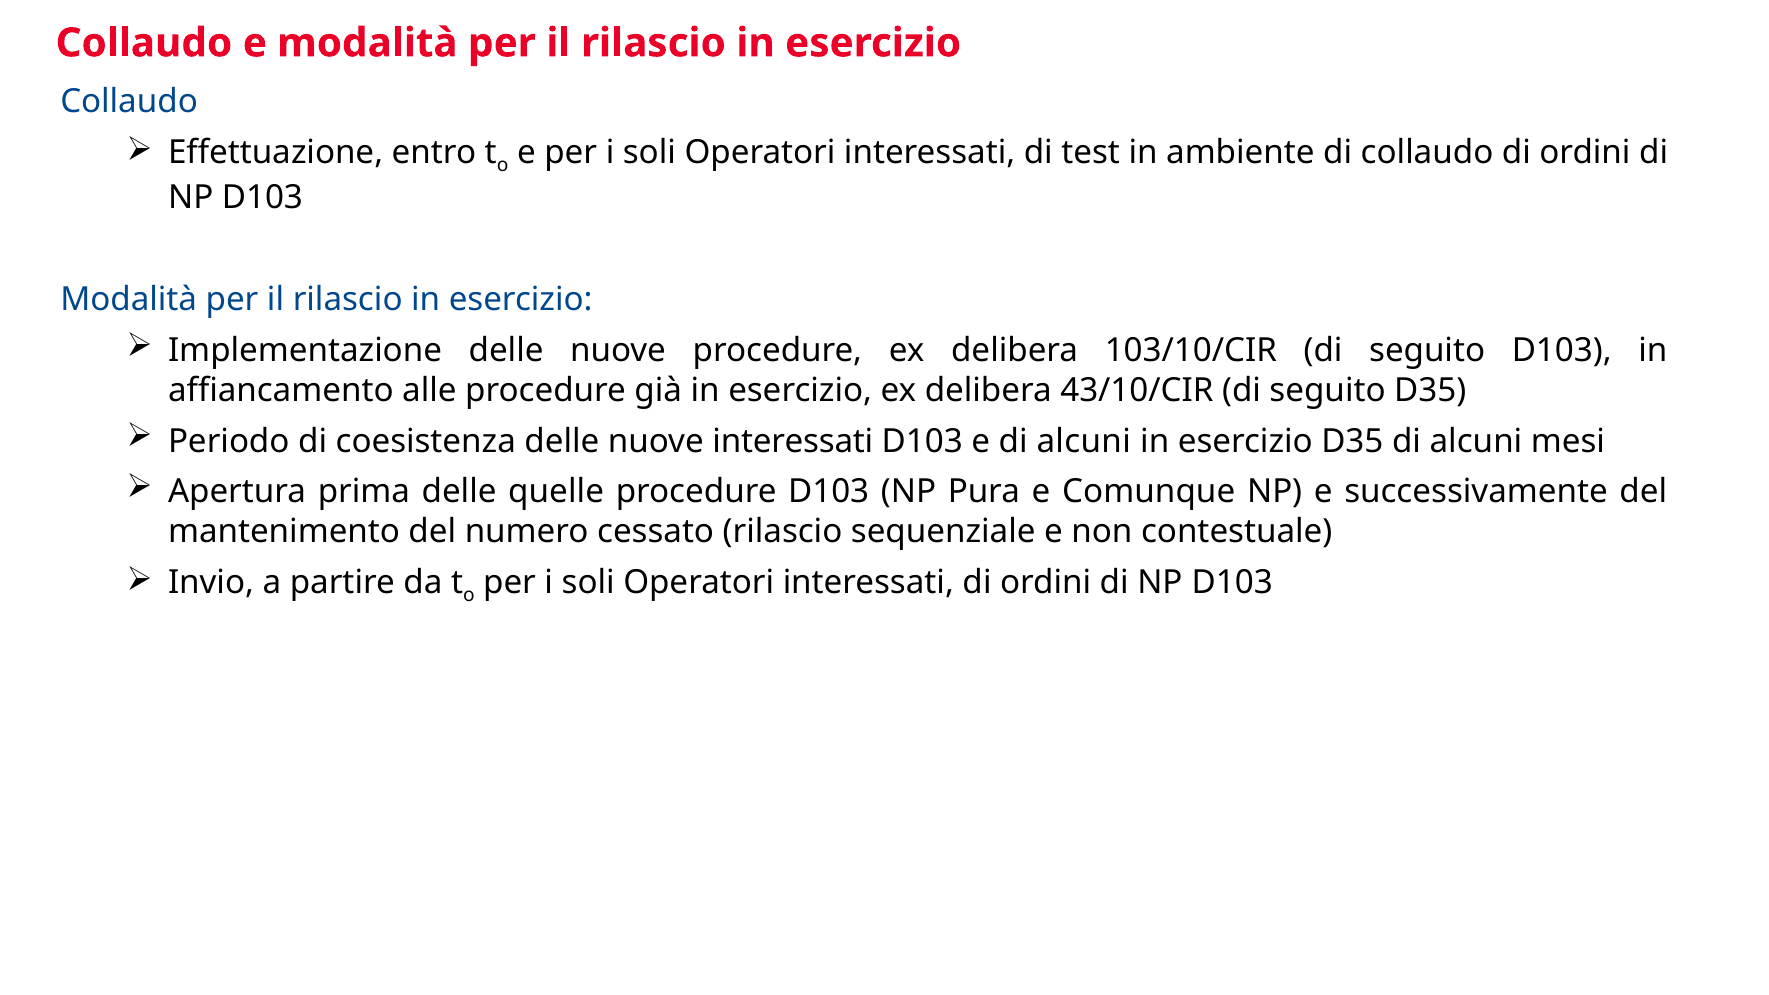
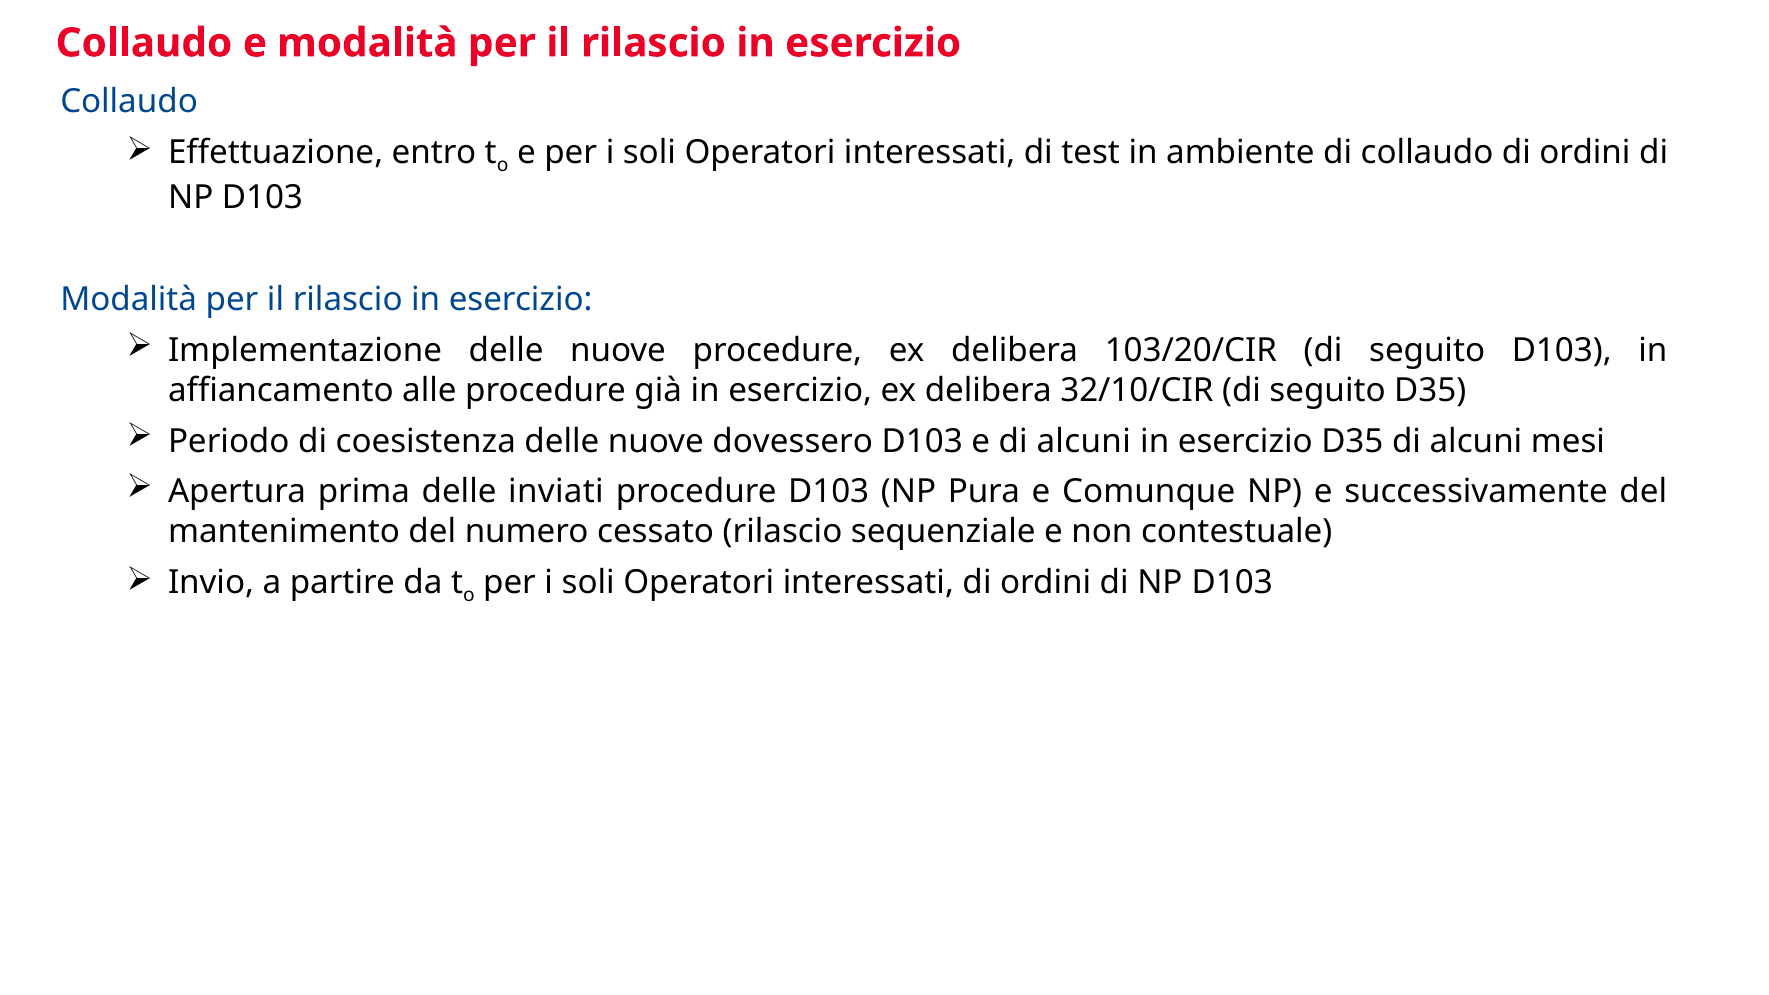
103/10/CIR: 103/10/CIR -> 103/20/CIR (1191, 351)
43/10/CIR: 43/10/CIR -> 32/10/CIR (1137, 390)
nuove interessati: interessati -> dovessero (793, 441)
quelle: quelle -> inviati (556, 492)
